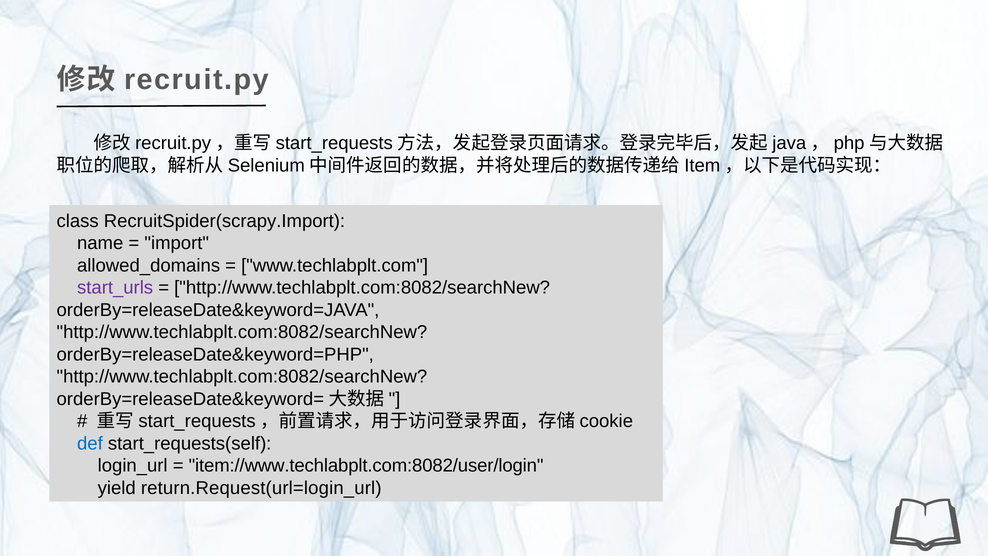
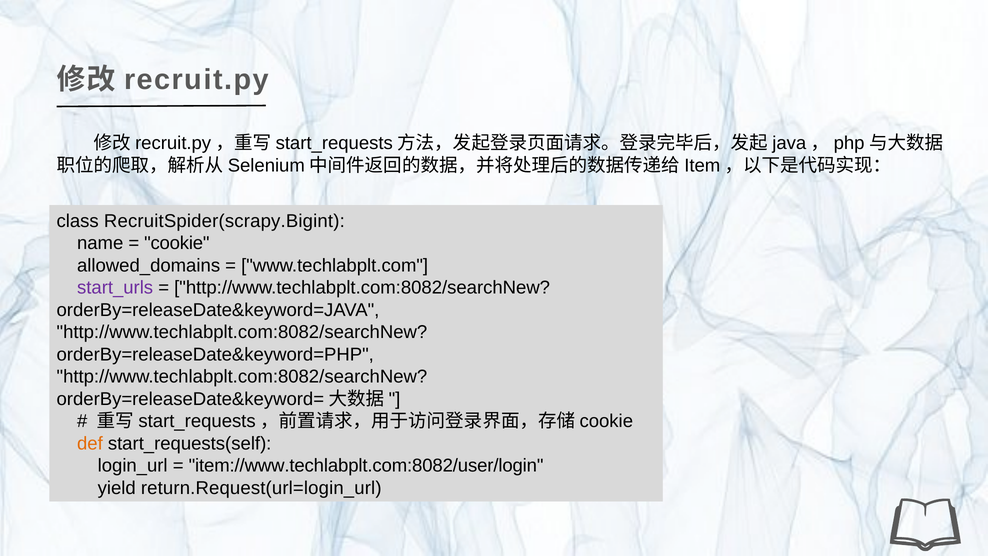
RecruitSpider(scrapy.Import: RecruitSpider(scrapy.Import -> RecruitSpider(scrapy.Bigint (224, 221)
import: import -> cookie (177, 243)
def colour: blue -> orange (90, 443)
